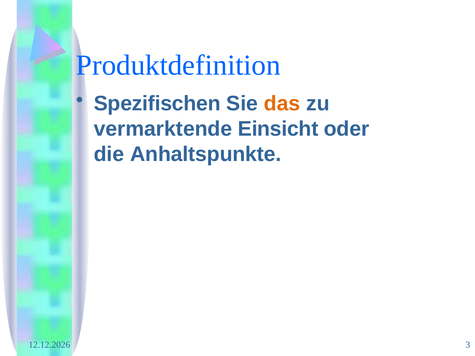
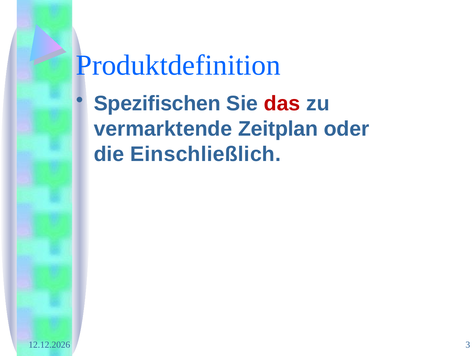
das colour: orange -> red (282, 104)
Einsicht: Einsicht -> Zeitplan (278, 129)
Anhaltspunkte: Anhaltspunkte -> Einschließlich (206, 154)
